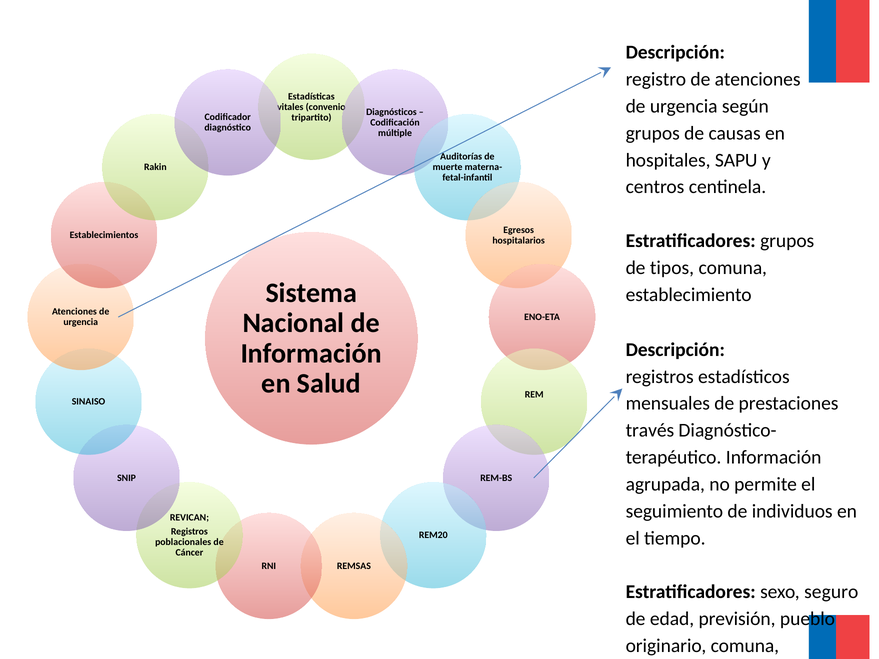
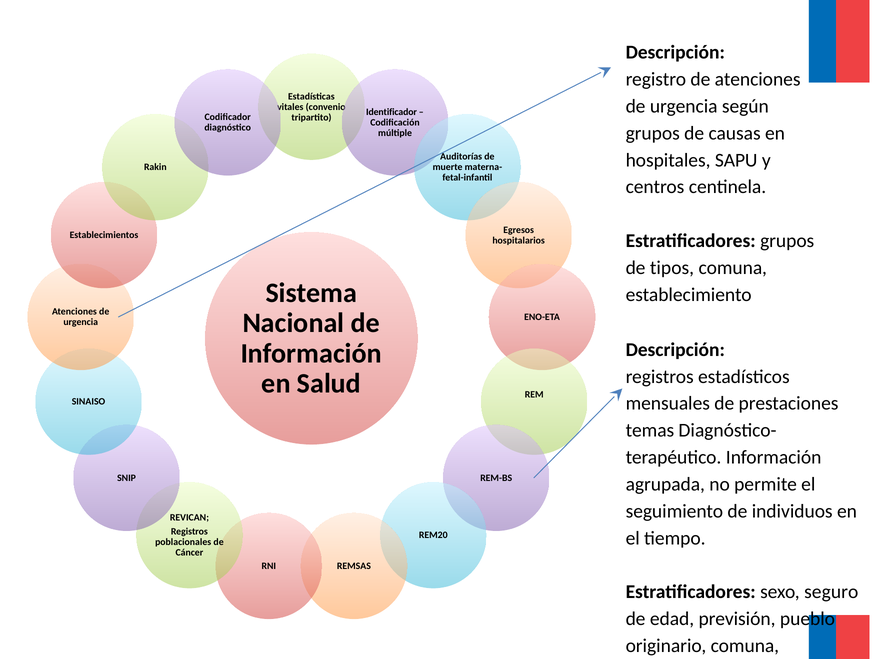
Diagnósticos: Diagnósticos -> Identificador (391, 112)
través: través -> temas (650, 431)
